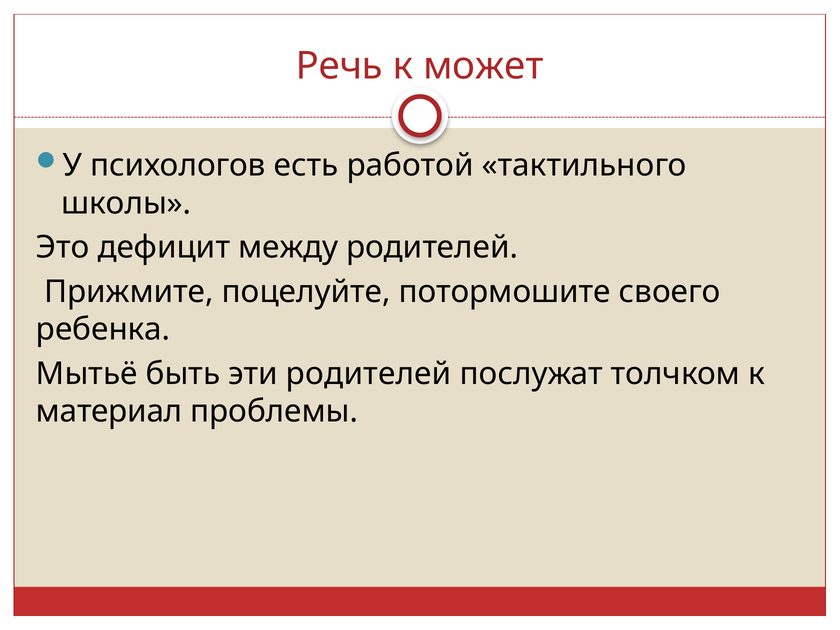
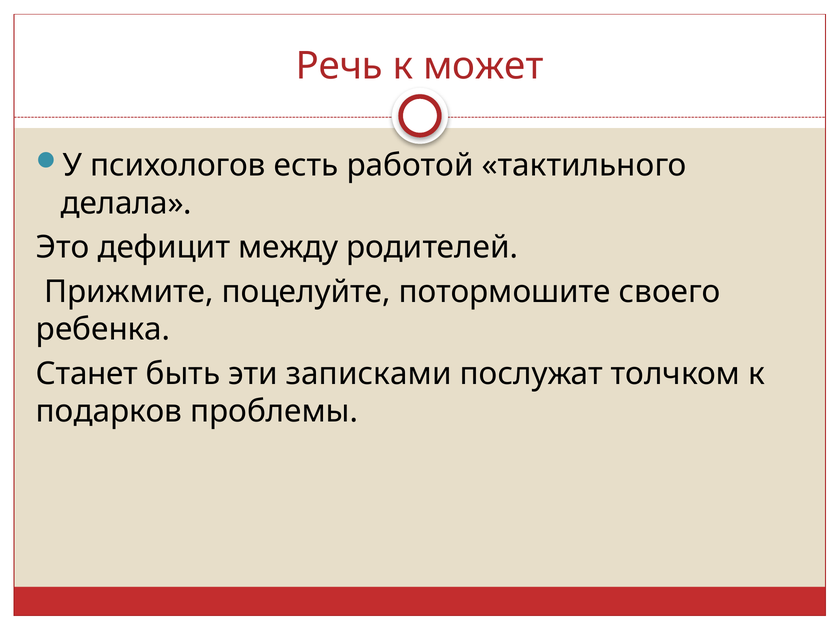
школы: школы -> делала (126, 203)
Мытьё: Мытьё -> Станет (87, 374)
эти родителей: родителей -> записками (369, 374)
материал: материал -> подарков (109, 411)
